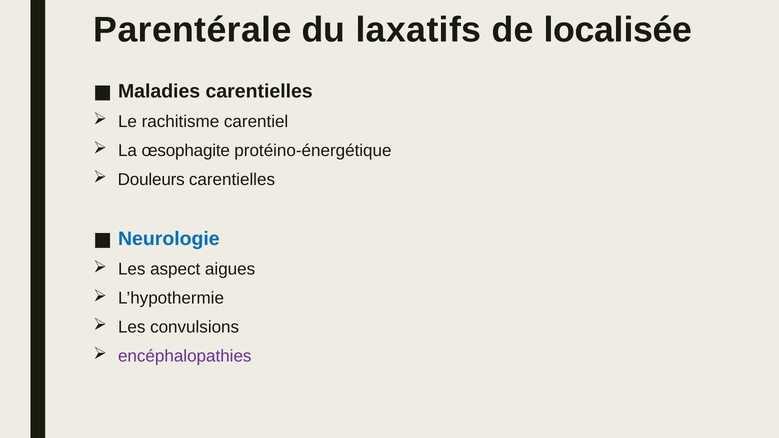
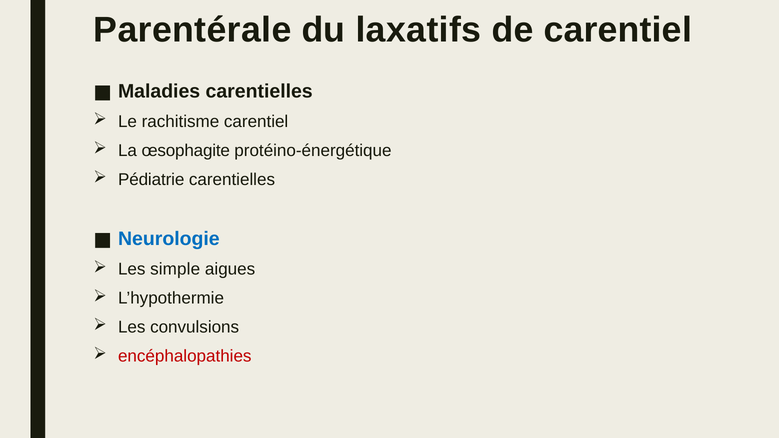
de localisée: localisée -> carentiel (618, 30)
Douleurs: Douleurs -> Pédiatrie (151, 180)
aspect: aspect -> simple (175, 269)
encéphalopathies colour: purple -> red (185, 356)
